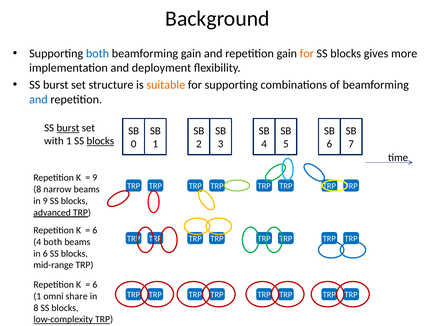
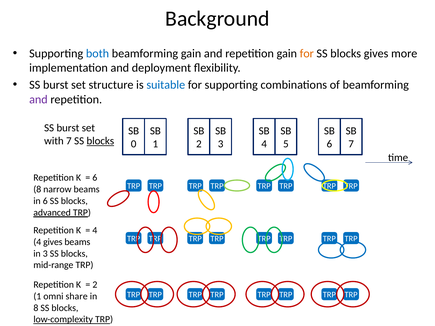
suitable colour: orange -> blue (166, 85)
and colour: blue -> purple (38, 99)
burst underline: present -> none (68, 128)
with 1: 1 -> 7 (69, 141)
9: 9 -> 6 (95, 178)
in 9: 9 -> 6 (45, 201)
6: 6 -> 4 (95, 231)
4 both: both -> gives (53, 242)
in 6: 6 -> 3 (45, 254)
6: 6 -> 2 (95, 285)
